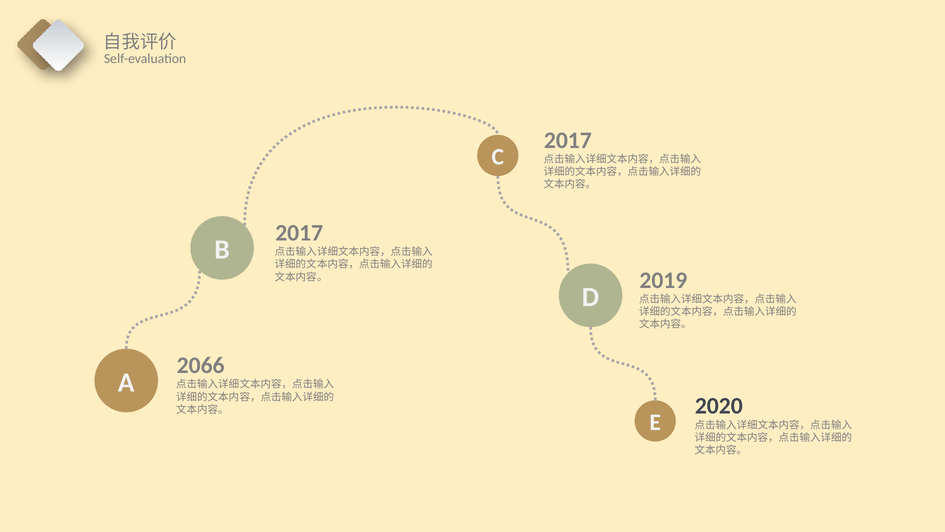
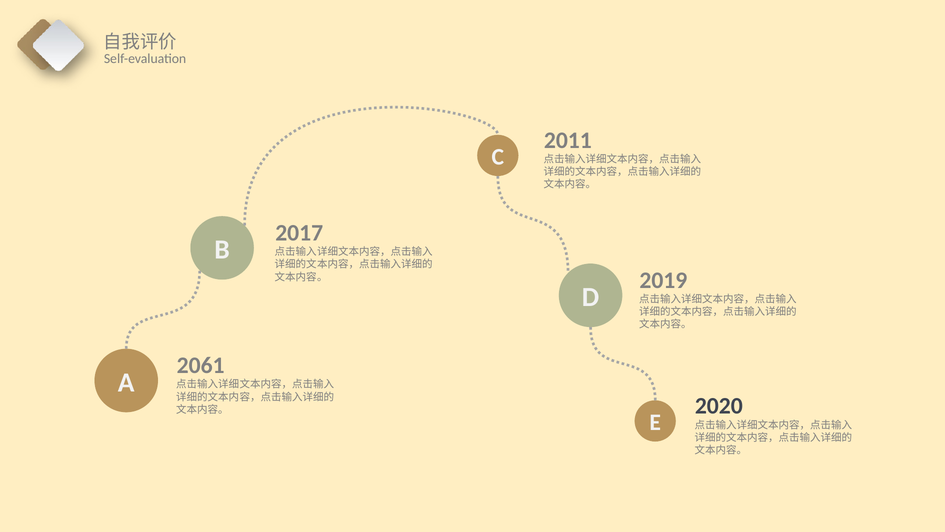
2017: 2017 -> 2011 (568, 140)
2066: 2066 -> 2061 (201, 365)
